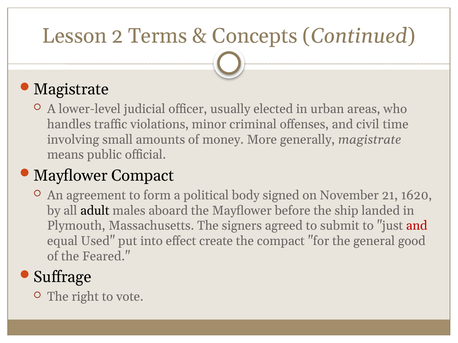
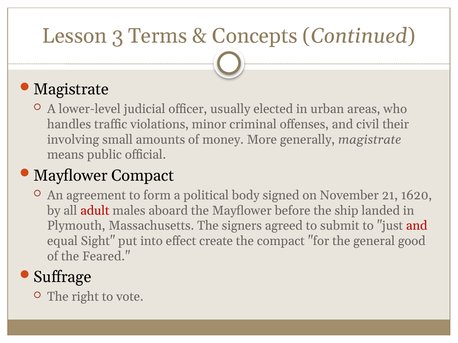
2: 2 -> 3 (117, 36)
time: time -> their (396, 124)
adult colour: black -> red (95, 211)
Used: Used -> Sight (98, 241)
